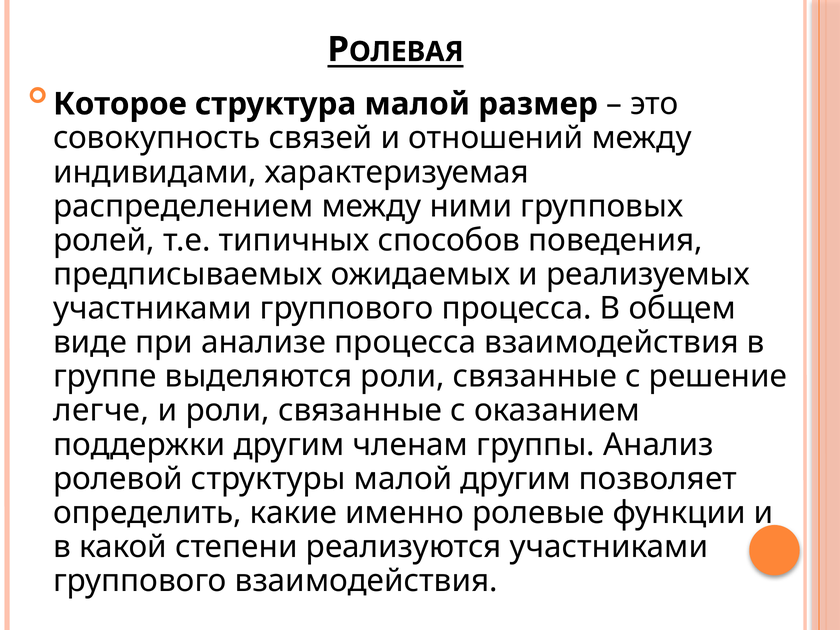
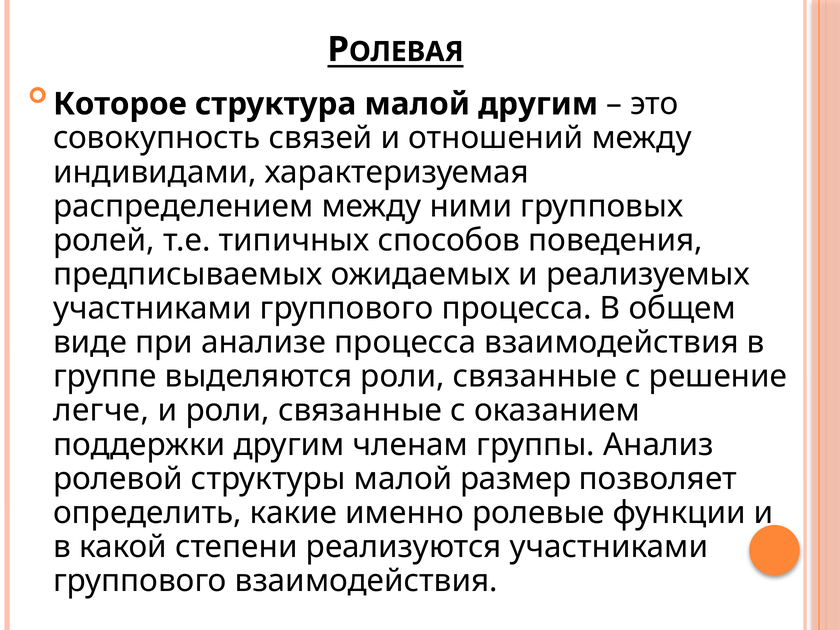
малой размер: размер -> другим (538, 104)
малой другим: другим -> размер (516, 479)
